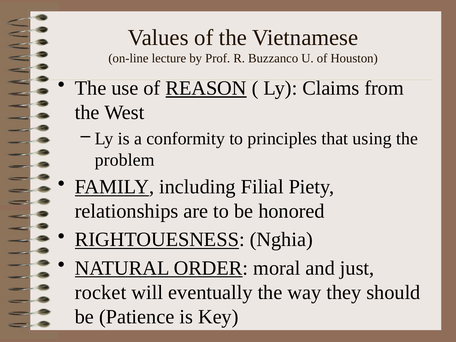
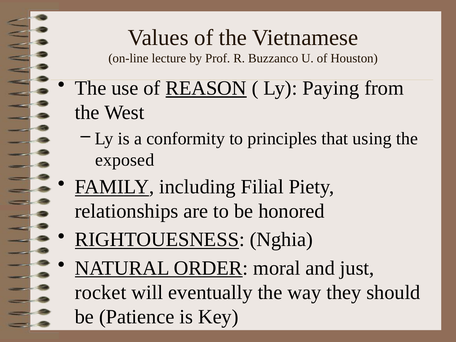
Claims: Claims -> Paying (331, 88)
problem: problem -> exposed (125, 160)
